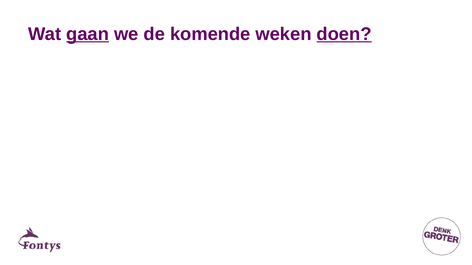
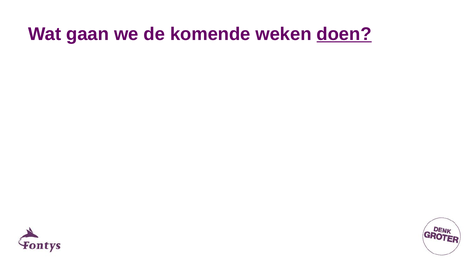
gaan underline: present -> none (88, 34)
